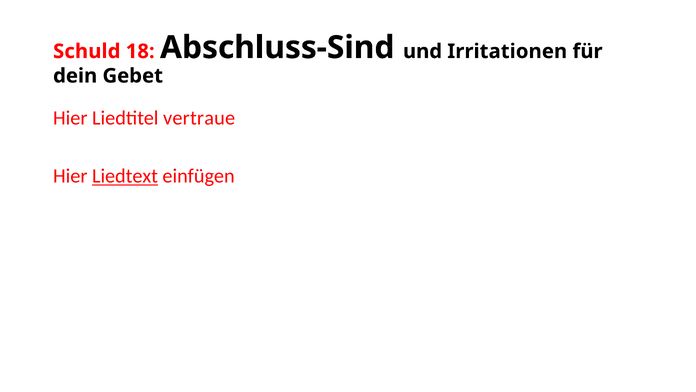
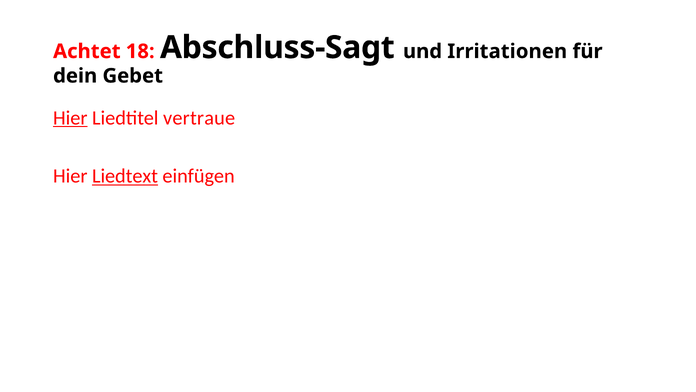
Schuld: Schuld -> Achtet (87, 51)
Abschluss-Sind: Abschluss-Sind -> Abschluss-Sagt (277, 48)
Hier underline: none -> present (70, 118)
